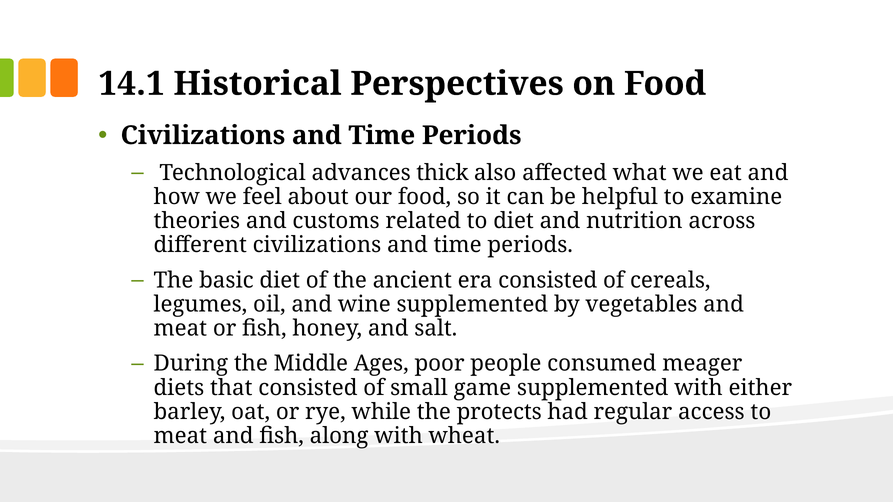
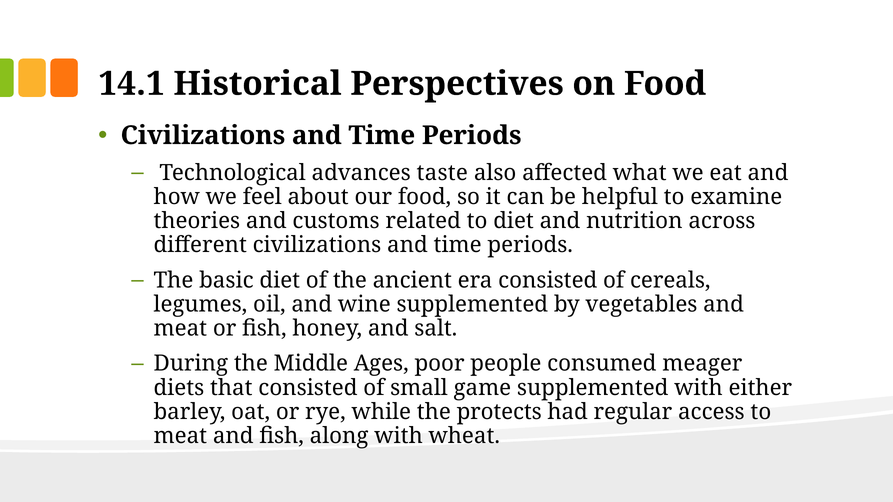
thick: thick -> taste (442, 173)
